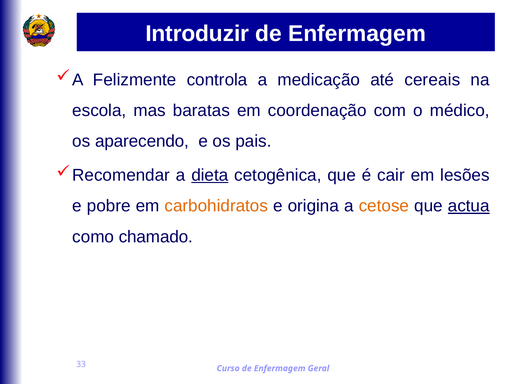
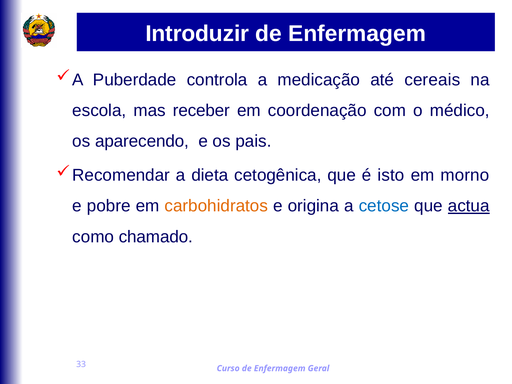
Felizmente: Felizmente -> Puberdade (135, 80)
baratas: baratas -> receber (201, 110)
dieta underline: present -> none (210, 175)
cair: cair -> isto (391, 175)
lesões: lesões -> morno (465, 175)
cetose colour: orange -> blue (384, 206)
